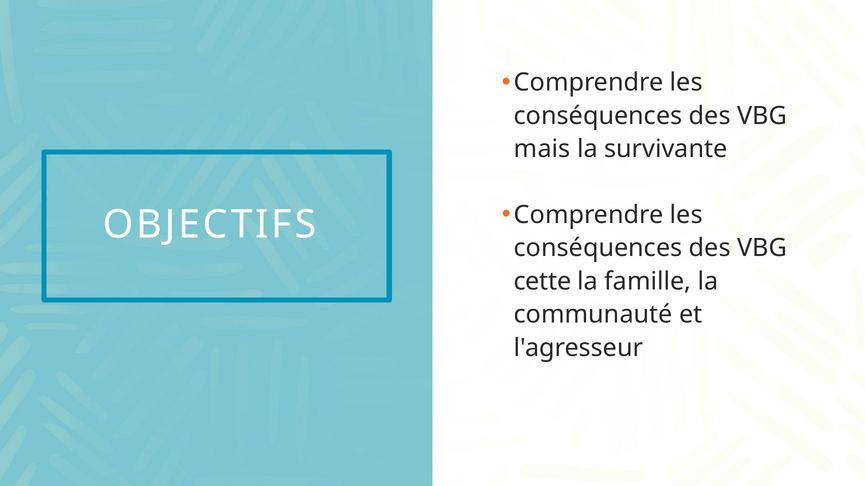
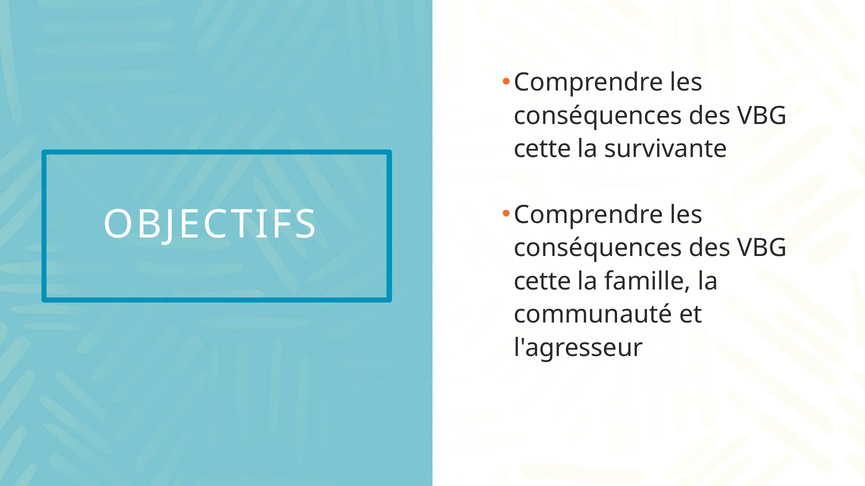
mais: mais -> cette (542, 149)
